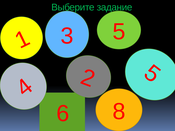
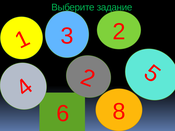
3 5: 5 -> 2 (119, 32)
